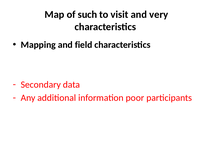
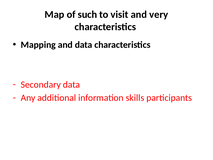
and field: field -> data (84, 45)
poor: poor -> skills (135, 98)
